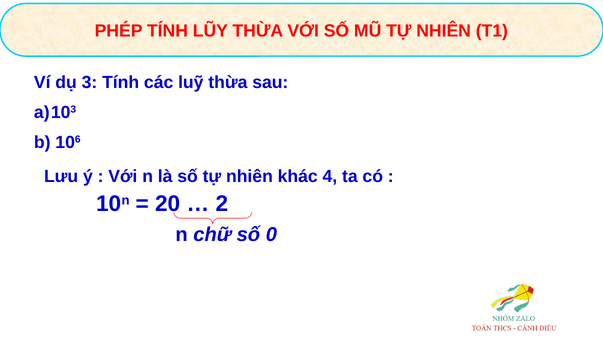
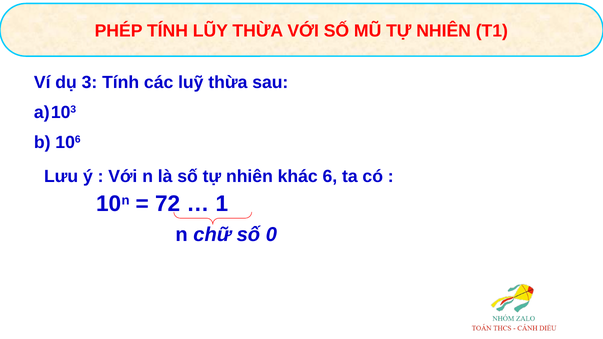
4: 4 -> 6 (330, 177)
20: 20 -> 72 (168, 204)
2: 2 -> 1 (222, 204)
